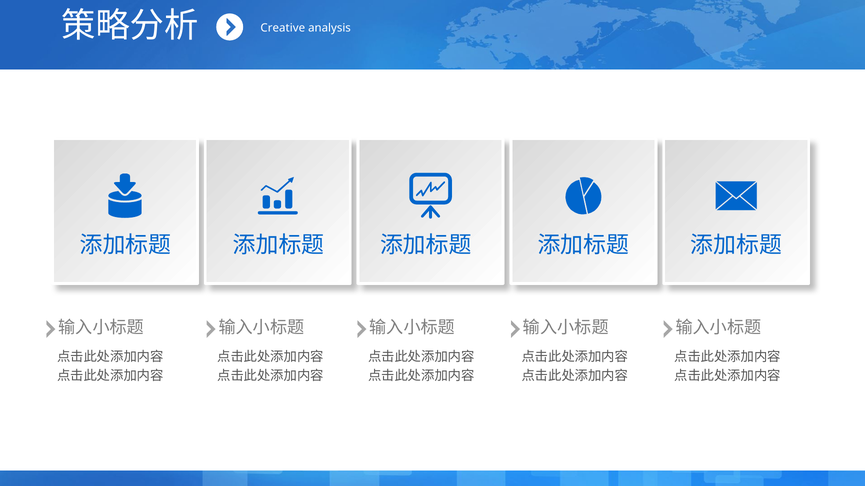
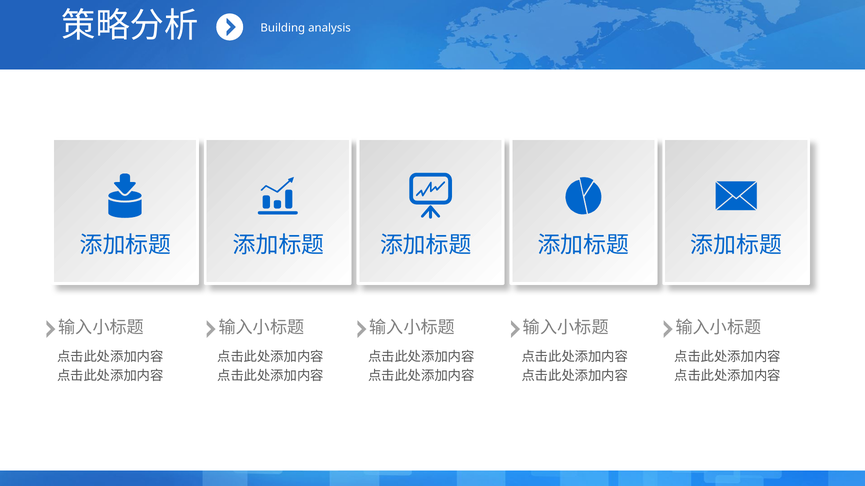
Creative: Creative -> Building (283, 28)
